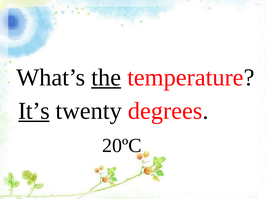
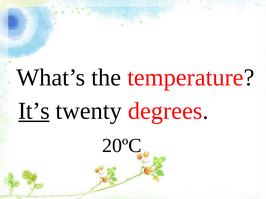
the underline: present -> none (106, 78)
